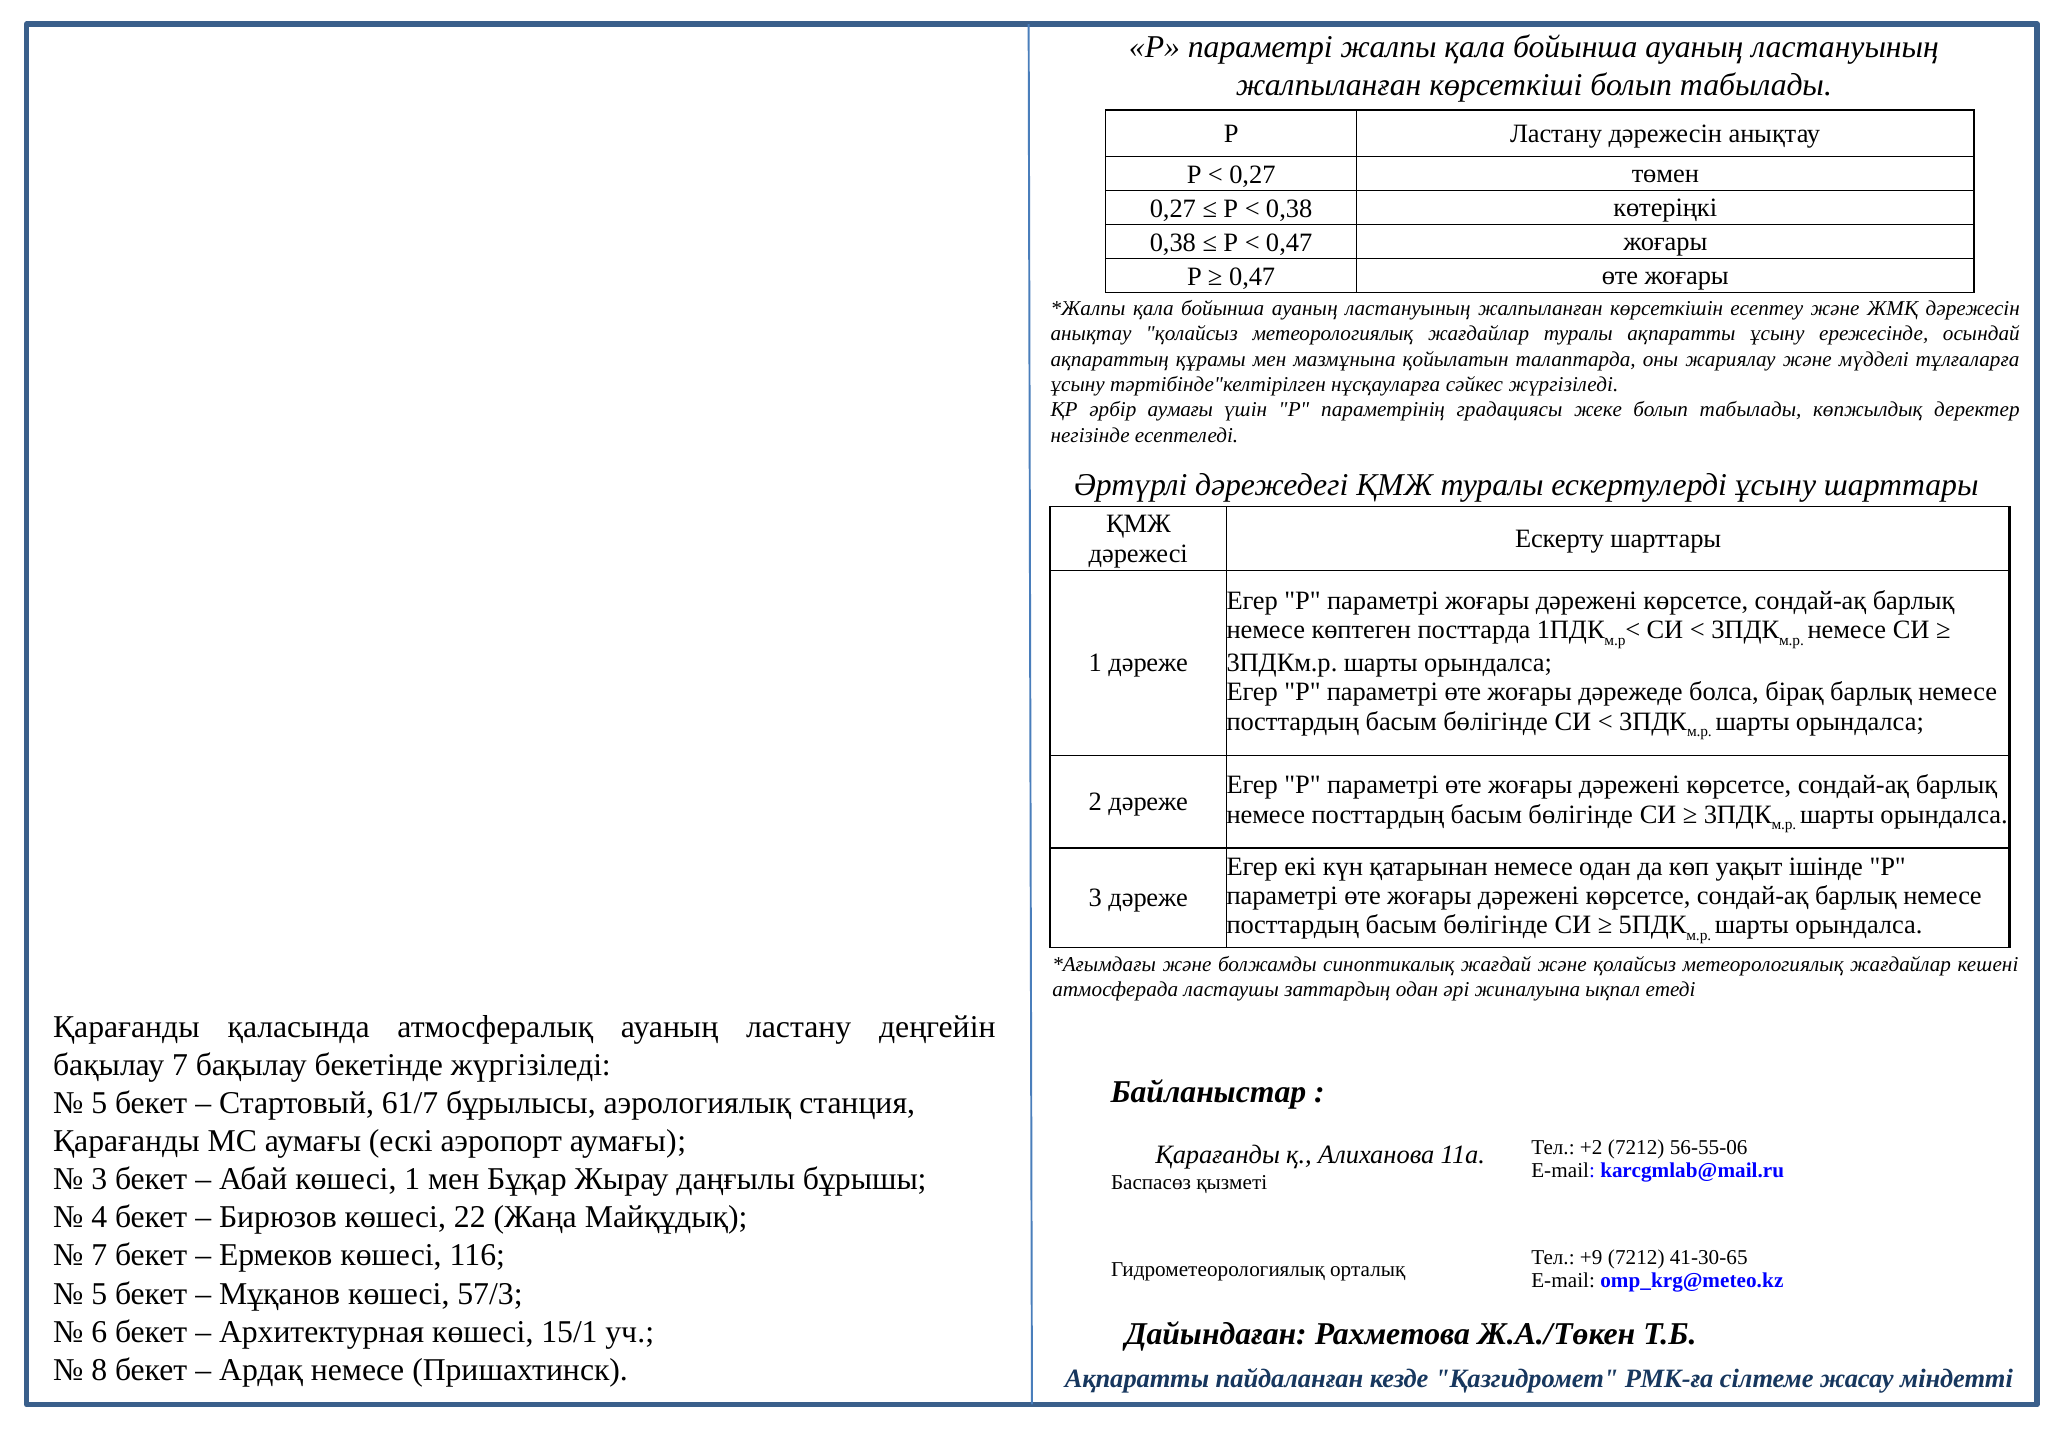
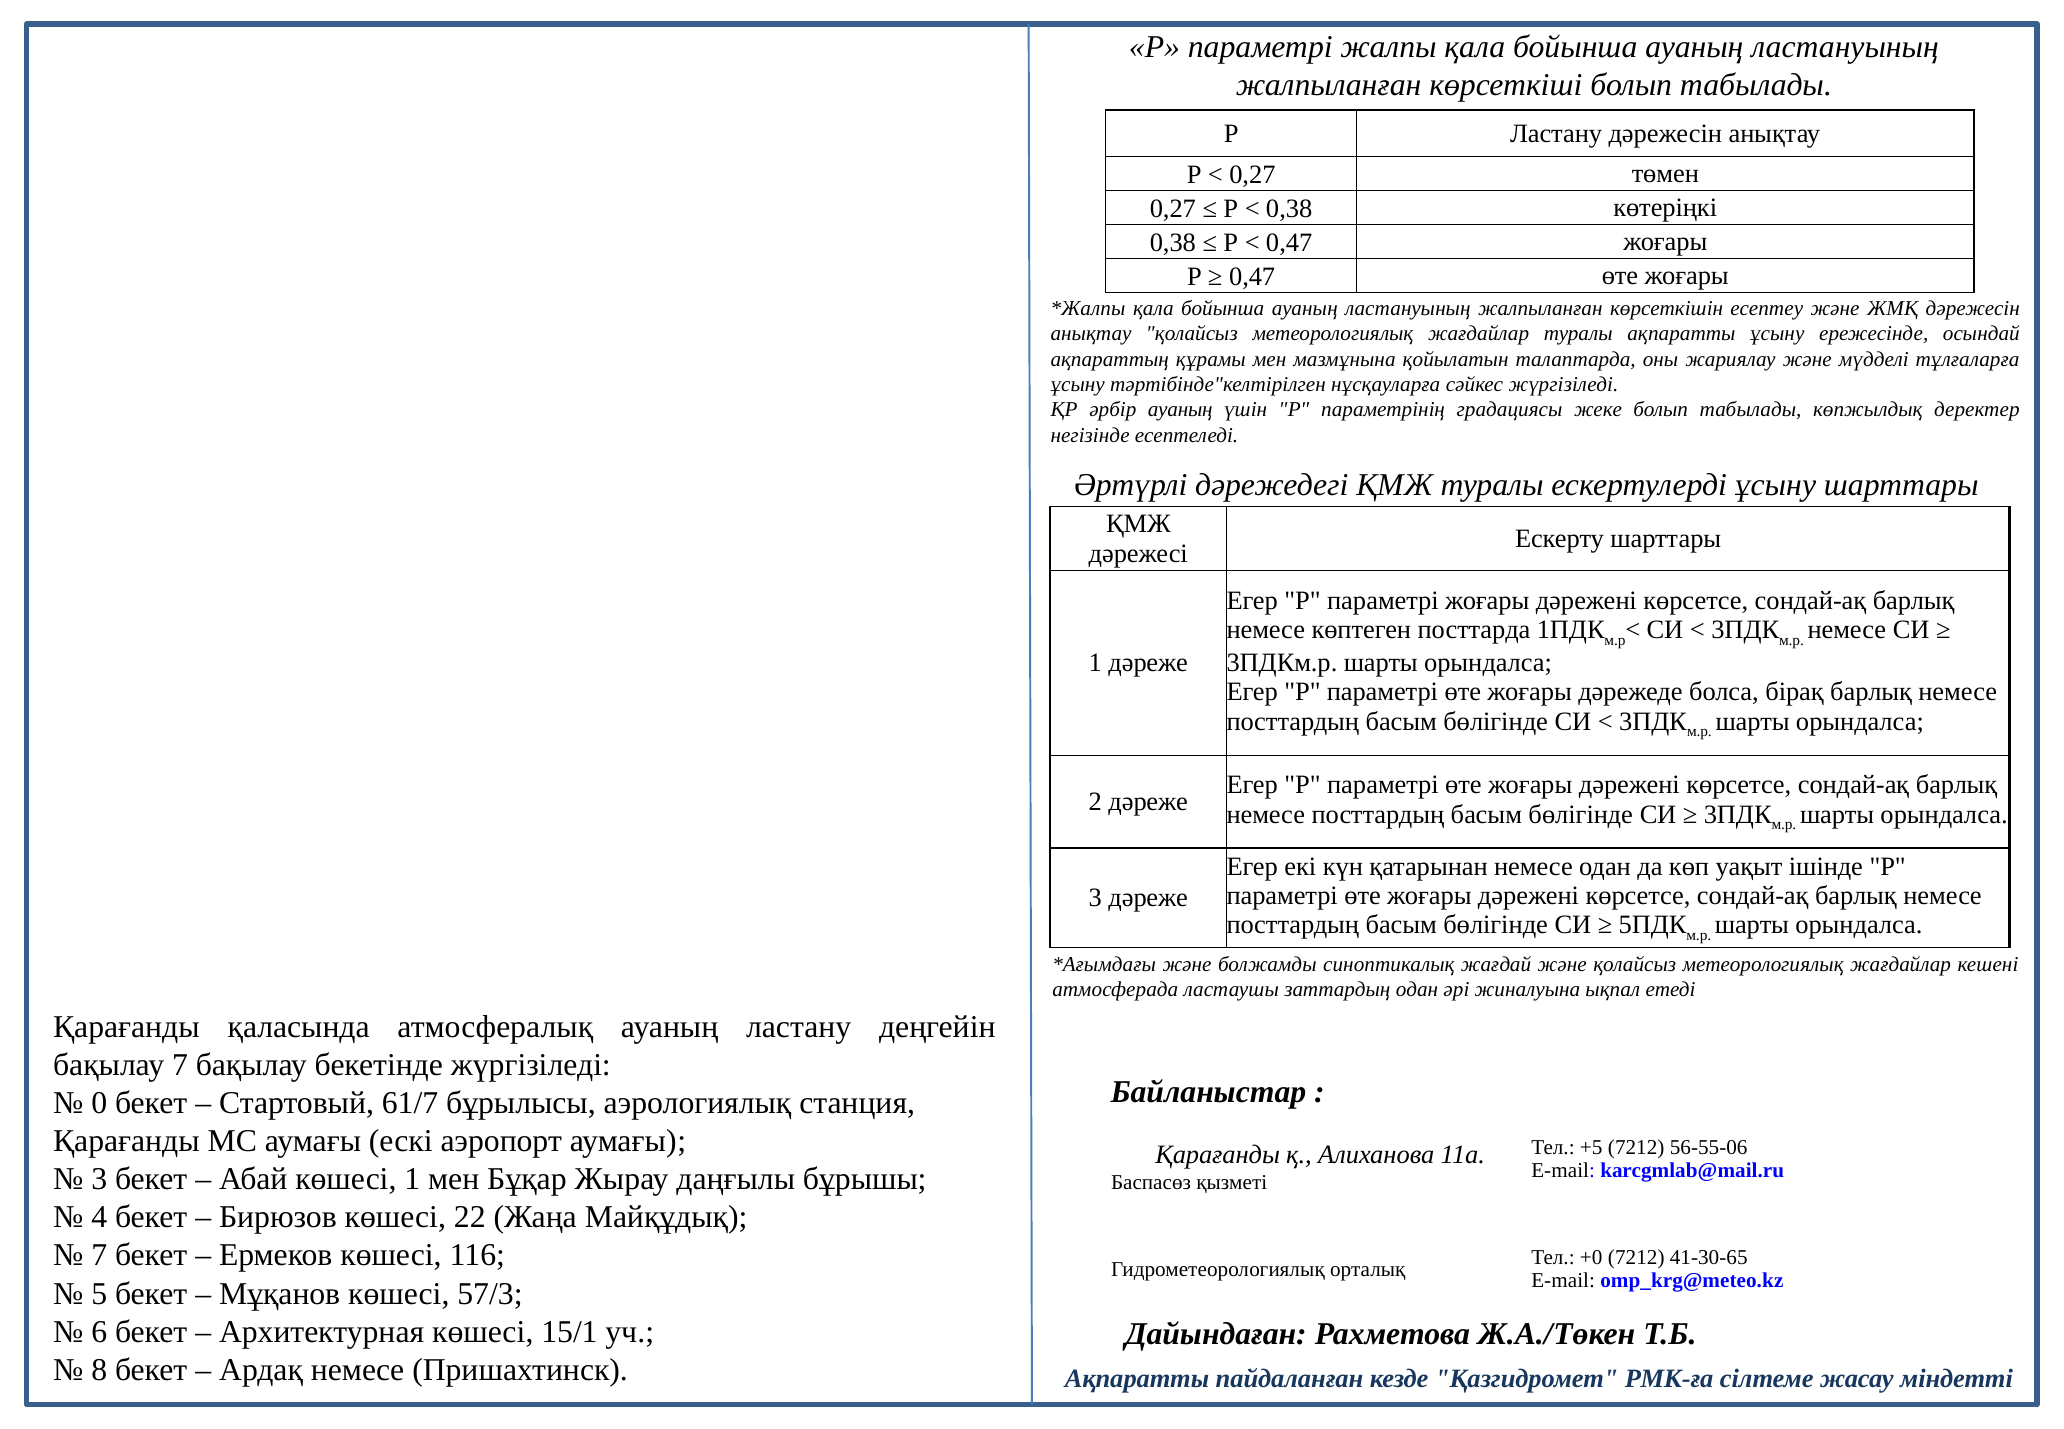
әрбір аумағы: аумағы -> ауаның (1180, 410)
5: 5 -> 0 (99, 1103)
+2: +2 -> +5 (1591, 1147)
+9: +9 -> +0 (1591, 1257)
